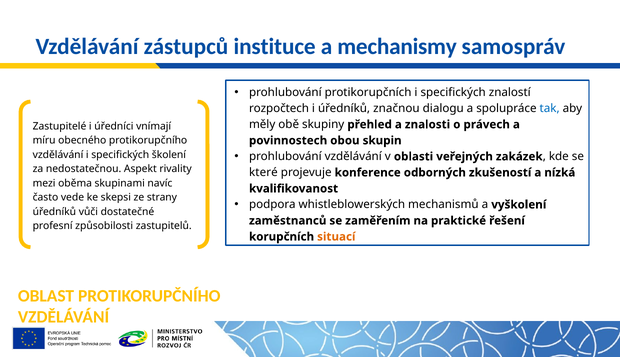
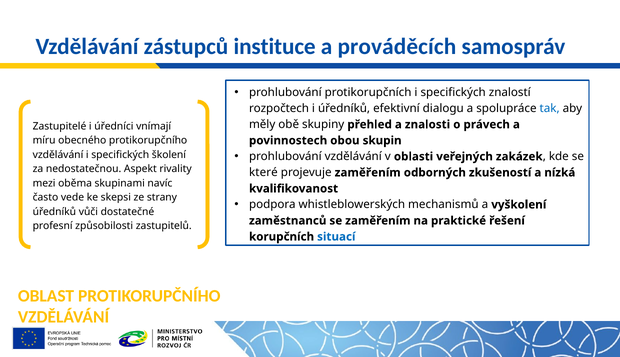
mechanismy: mechanismy -> prováděcích (397, 47)
značnou: značnou -> efektivní (396, 108)
projevuje konference: konference -> zaměřením (368, 173)
situací colour: orange -> blue (336, 237)
